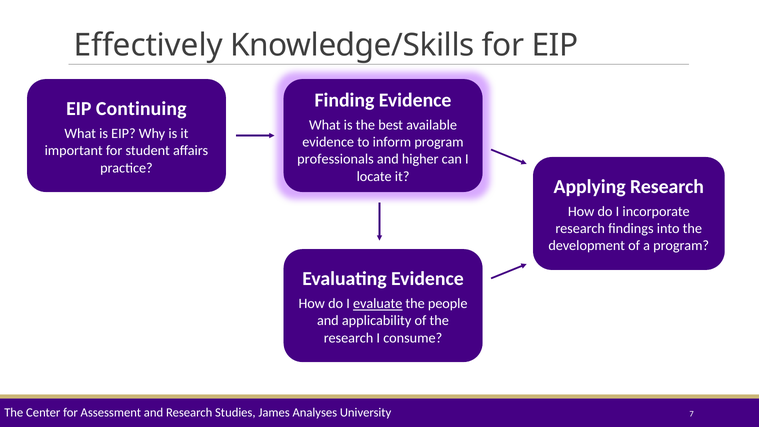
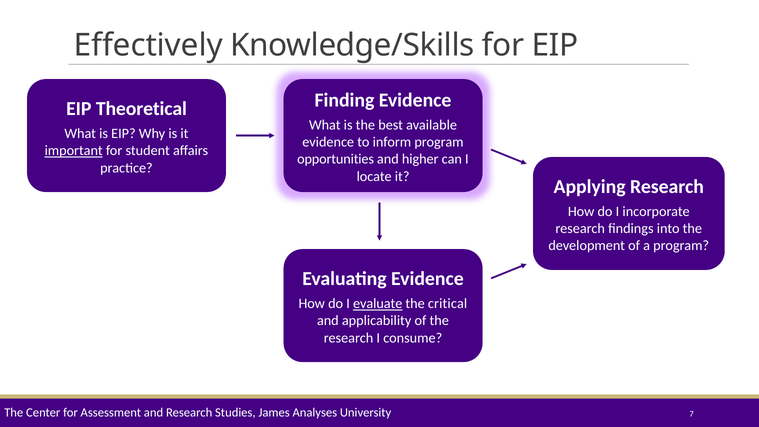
Continuing: Continuing -> Theoretical (141, 109)
important underline: none -> present (74, 151)
professionals: professionals -> opportunities (336, 159)
people: people -> critical (448, 304)
